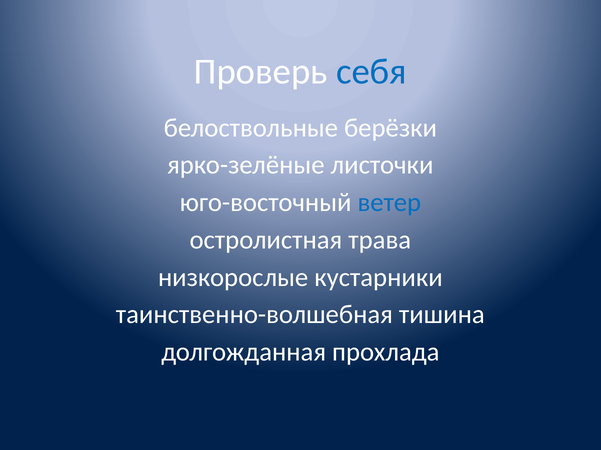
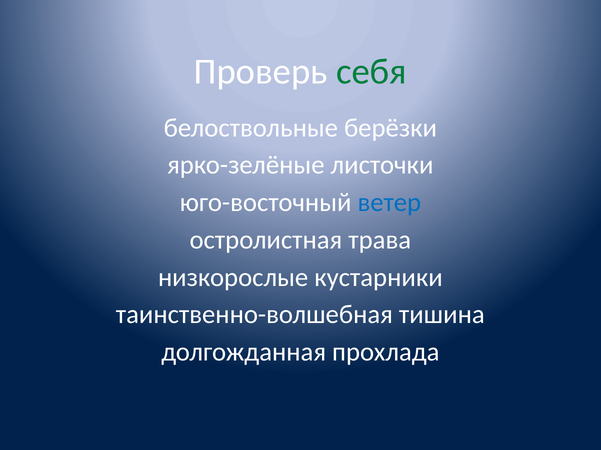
себя colour: blue -> green (371, 72)
